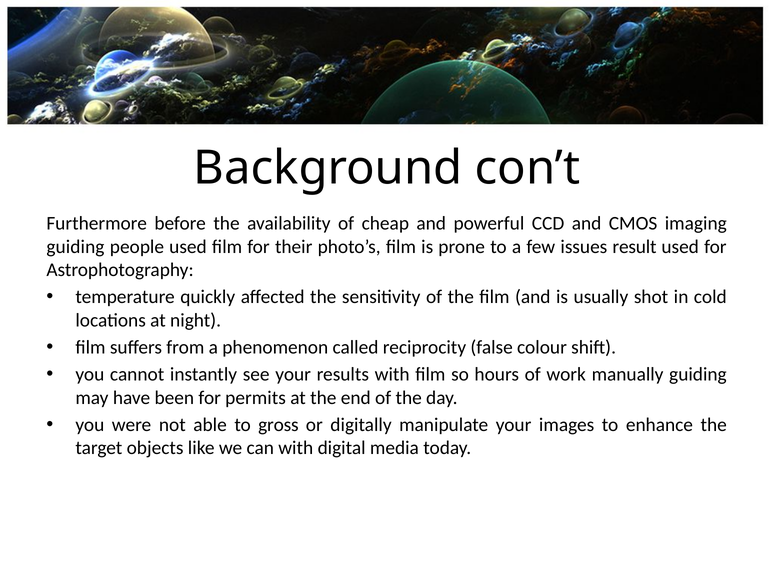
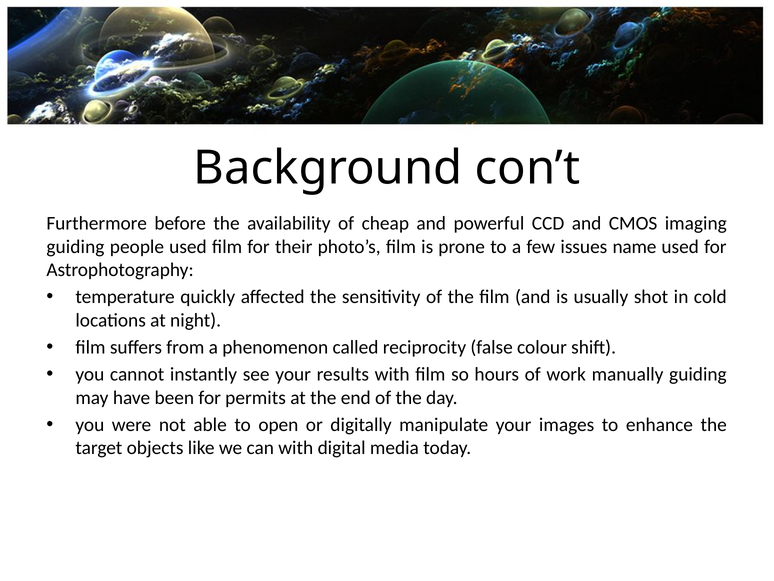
result: result -> name (634, 246)
gross: gross -> open (278, 424)
